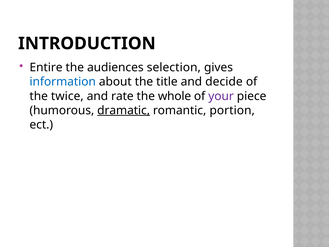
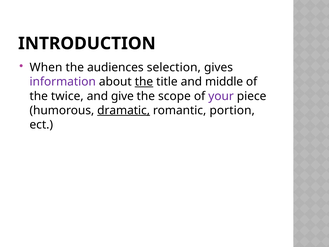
Entire: Entire -> When (46, 67)
information colour: blue -> purple (63, 82)
the underline: none -> present (144, 82)
decide: decide -> middle (224, 82)
rate: rate -> give (122, 96)
whole: whole -> scope (174, 96)
